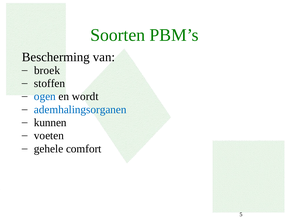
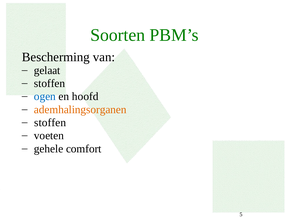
broek: broek -> gelaat (47, 70)
wordt: wordt -> hoofd (85, 96)
ademhalingsorganen colour: blue -> orange (80, 109)
kunnen: kunnen -> stoffen (50, 122)
